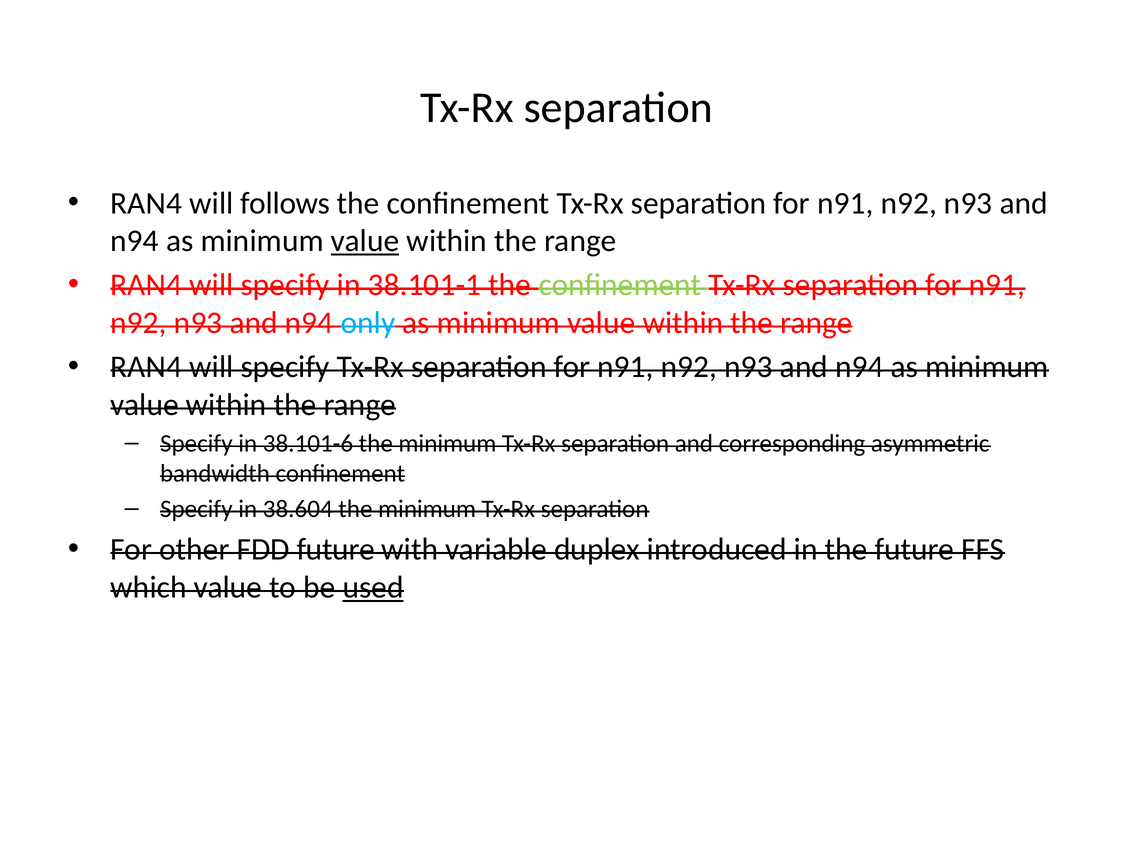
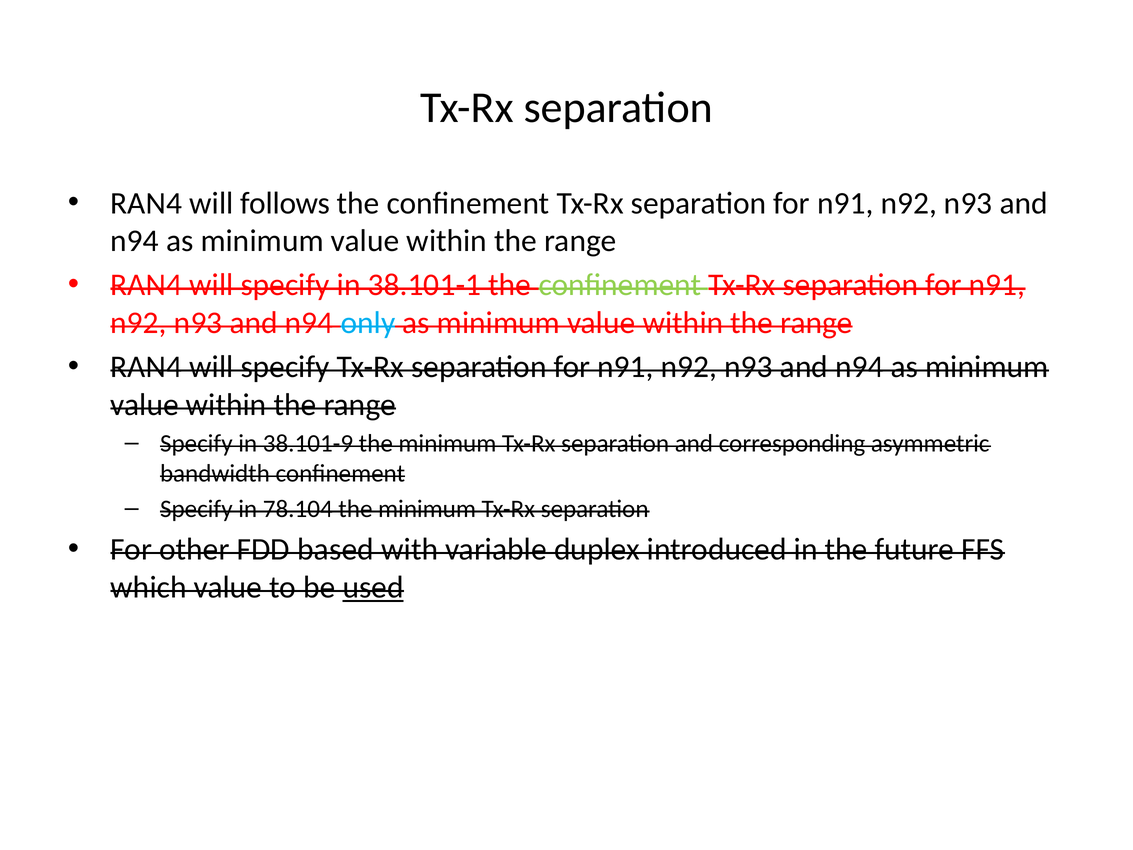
value underline: present -> none (365, 241)
38.101-6: 38.101-6 -> 38.101-9 (308, 443)
38.604: 38.604 -> 78.104 (298, 509)
FDD future: future -> based (335, 549)
